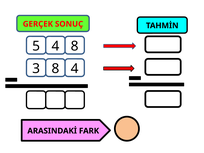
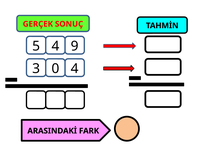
4 8: 8 -> 9 (75, 46)
3 8: 8 -> 0 (55, 69)
